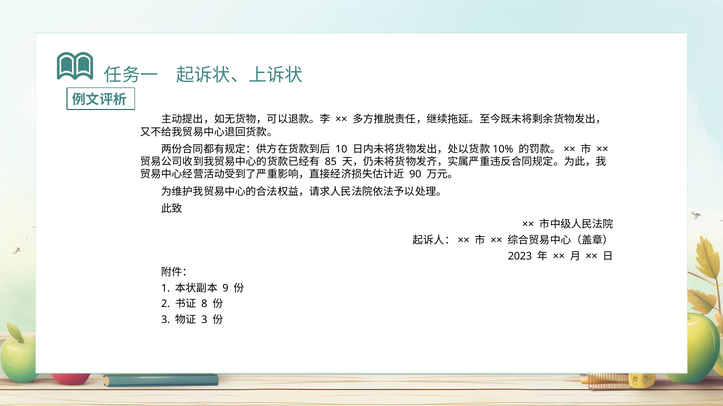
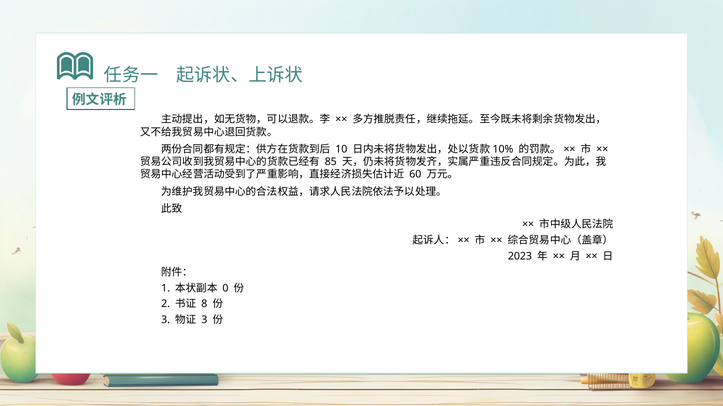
90: 90 -> 60 (415, 175)
9: 9 -> 0 (226, 289)
